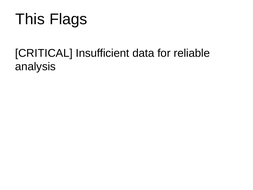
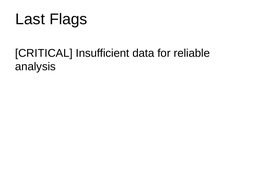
This: This -> Last (30, 19)
